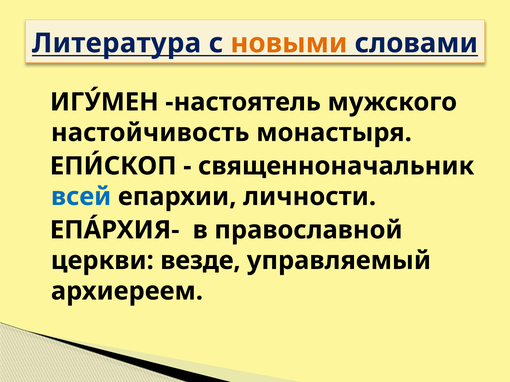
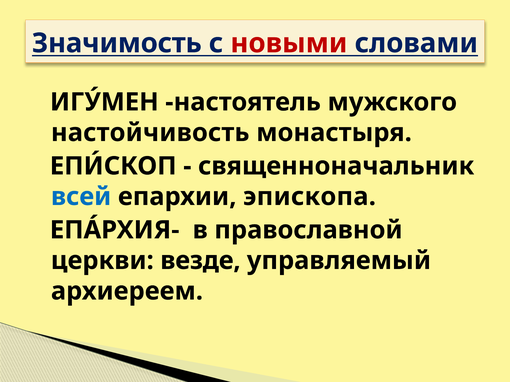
Литература: Литература -> Значимость (117, 43)
новыми colour: orange -> red (289, 43)
личности: личности -> эпископа (309, 197)
